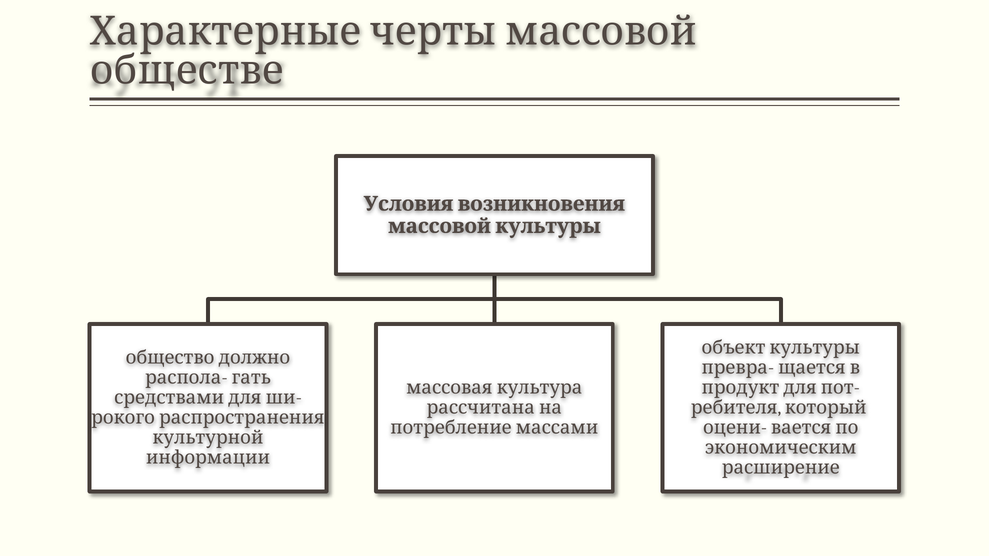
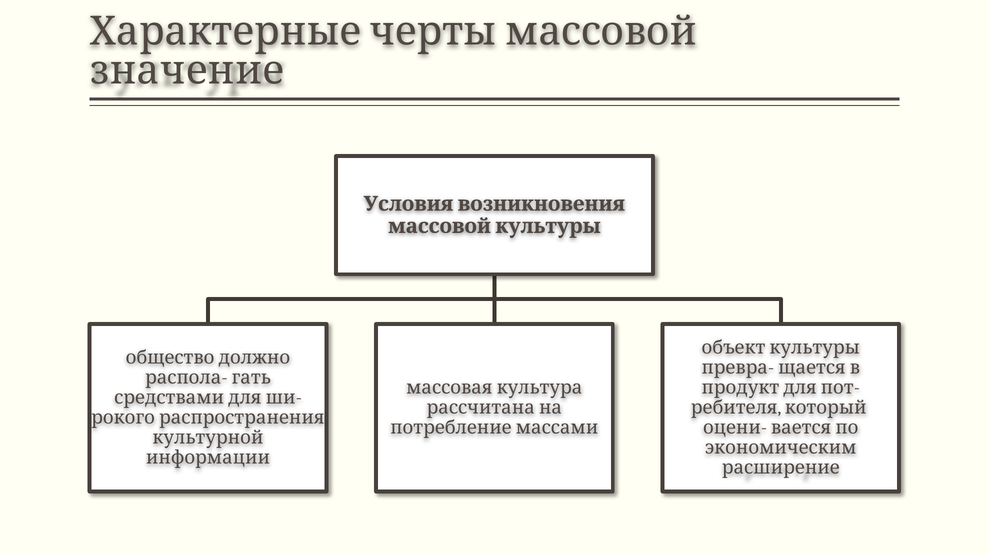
обществе: обществе -> значение (187, 70)
